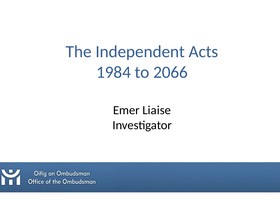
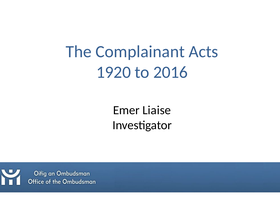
Independent: Independent -> Complainant (140, 52)
1984: 1984 -> 1920 (114, 72)
2066: 2066 -> 2016 (171, 72)
